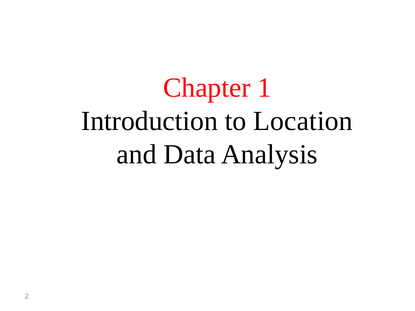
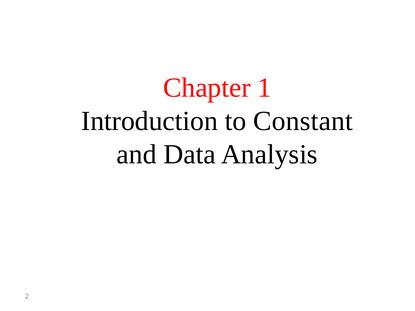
Location: Location -> Constant (303, 121)
